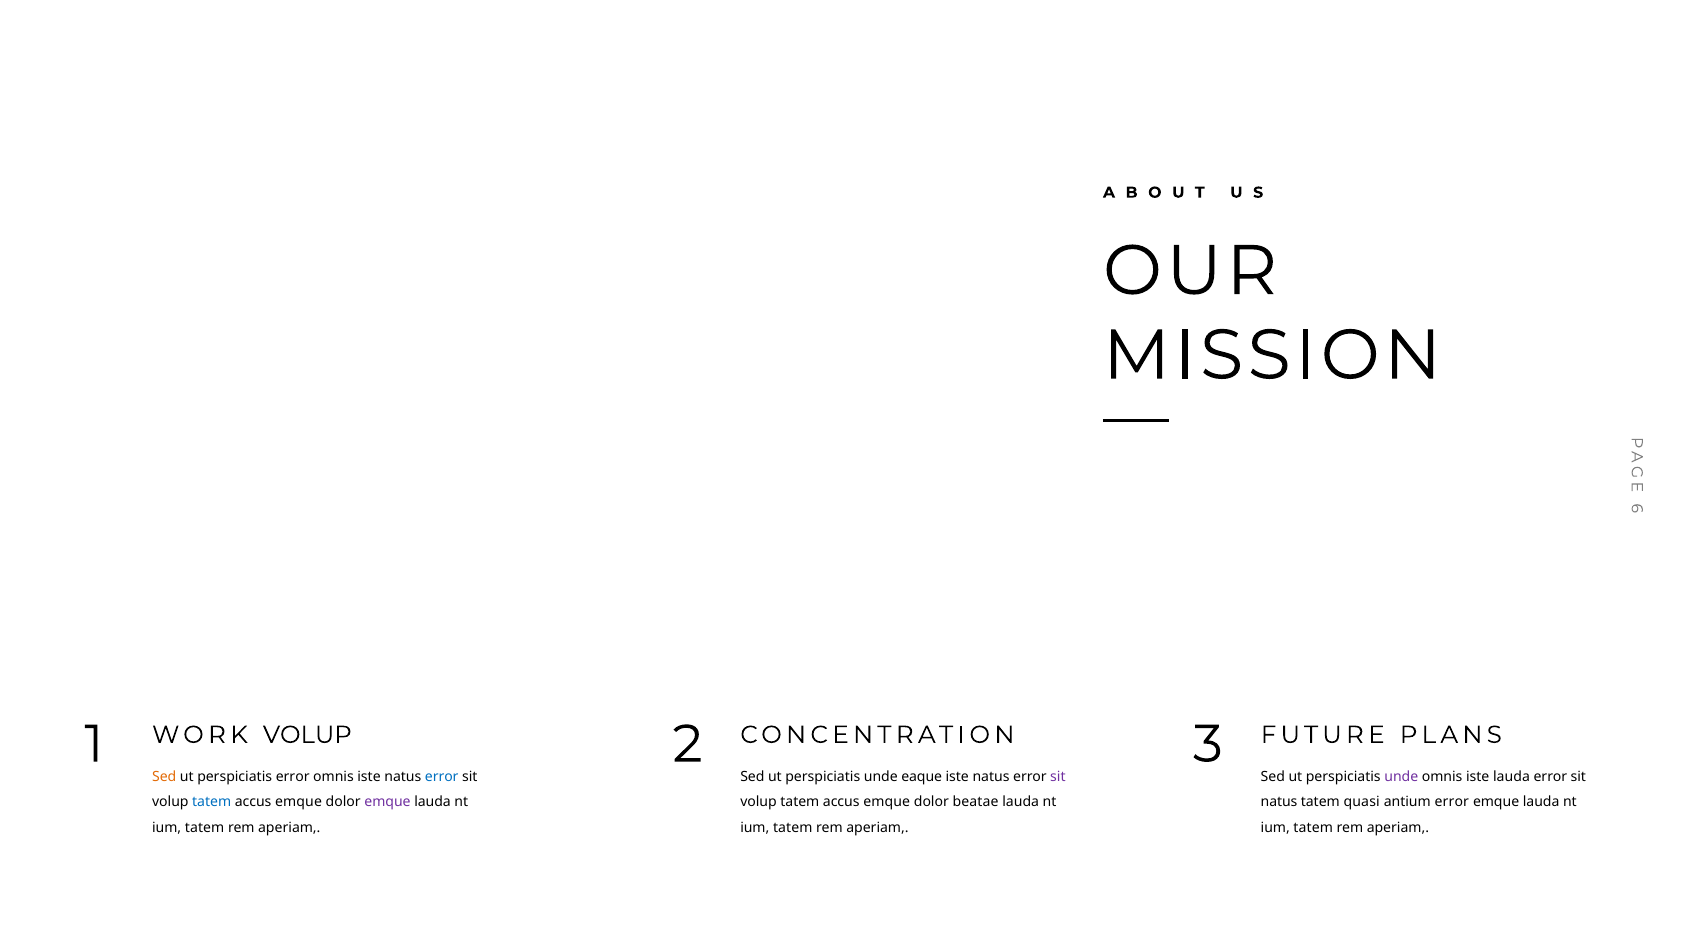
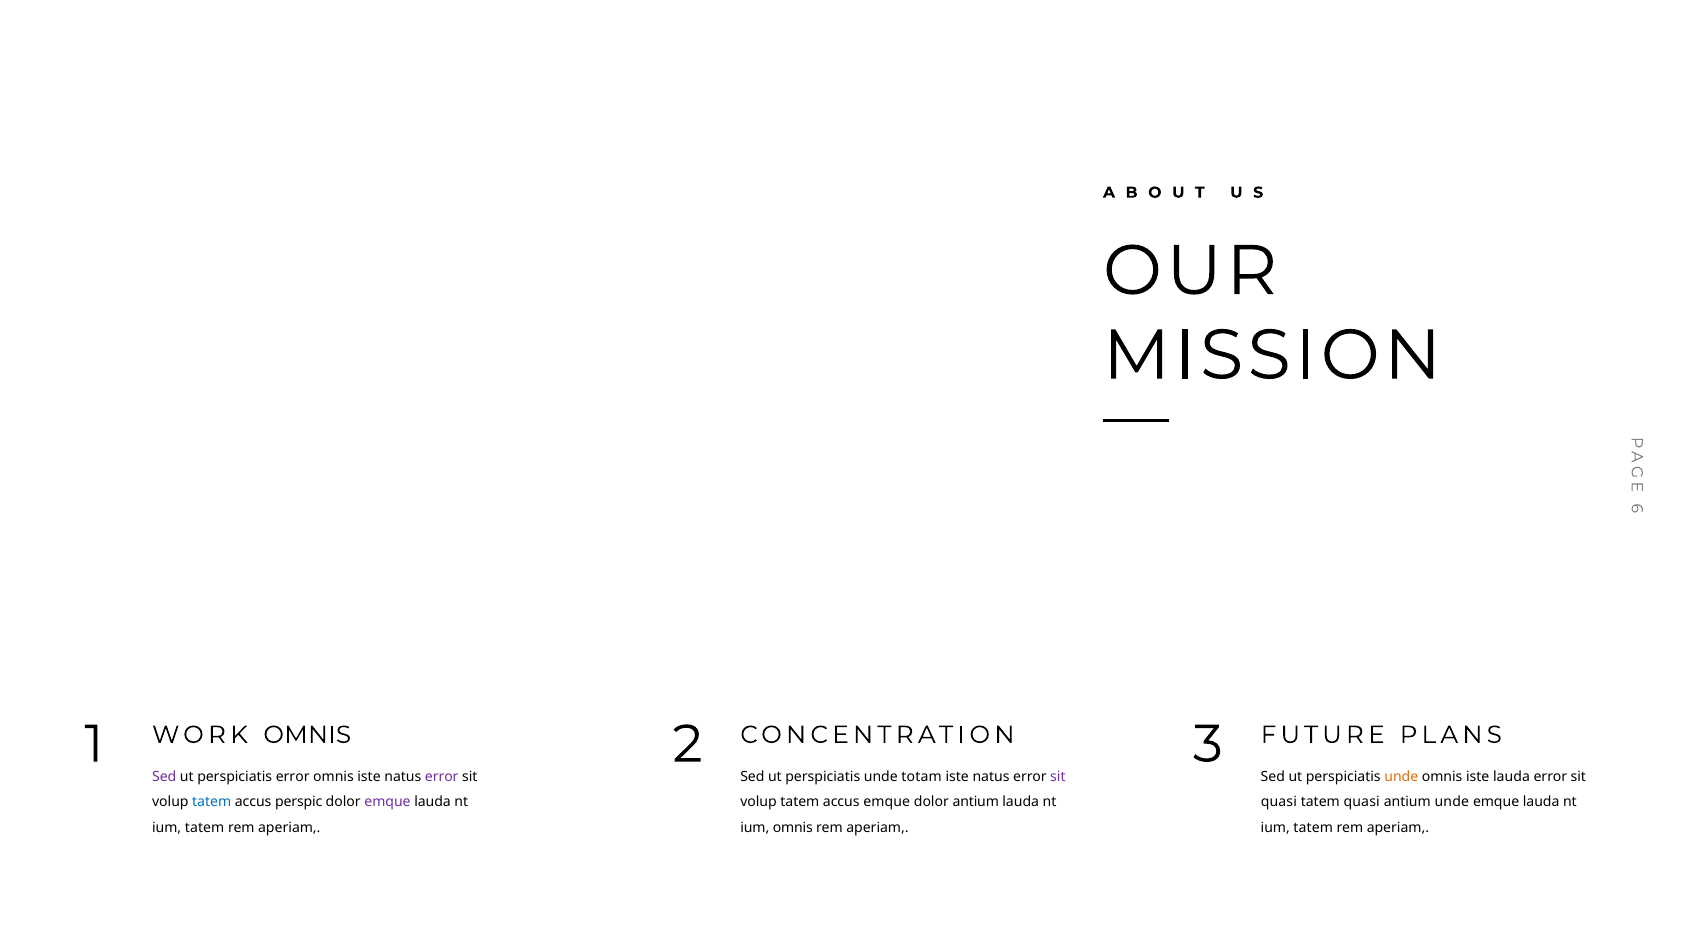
WORK VOLUP: VOLUP -> OMNIS (307, 734)
Sed colour: orange -> purple (164, 776)
error colour: blue -> purple (442, 776)
eaque: eaque -> totam (922, 776)
unde colour: purple -> orange (1401, 776)
emque: emque -> perspic (299, 802)
dolor beatae: beatae -> antium (976, 802)
natus: natus -> quasi (1279, 802)
antium error: error -> unde (1452, 802)
tatem: tatem -> omnis (793, 827)
